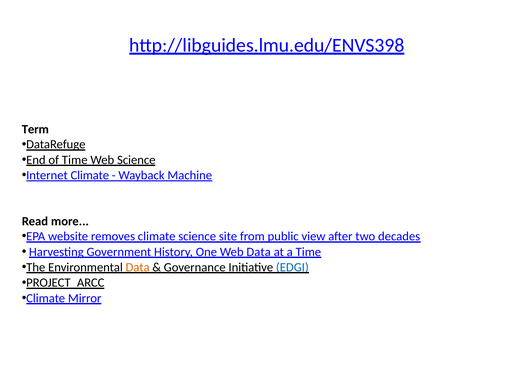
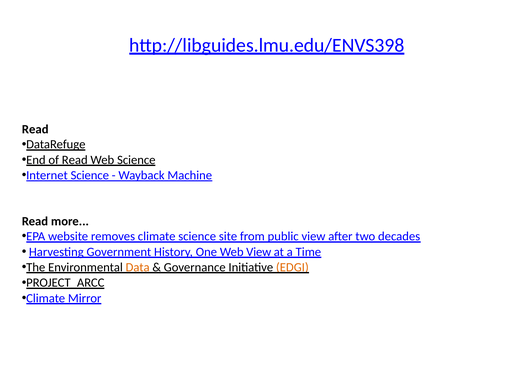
Term: Term -> Read (35, 129)
of Time: Time -> Read (75, 160)
Internet Climate: Climate -> Science (90, 175)
Web Data: Data -> View (259, 251)
EDGI colour: blue -> orange (292, 267)
